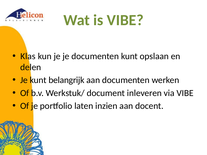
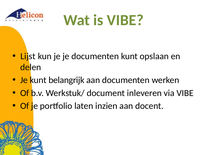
Klas: Klas -> Lijst (28, 56)
